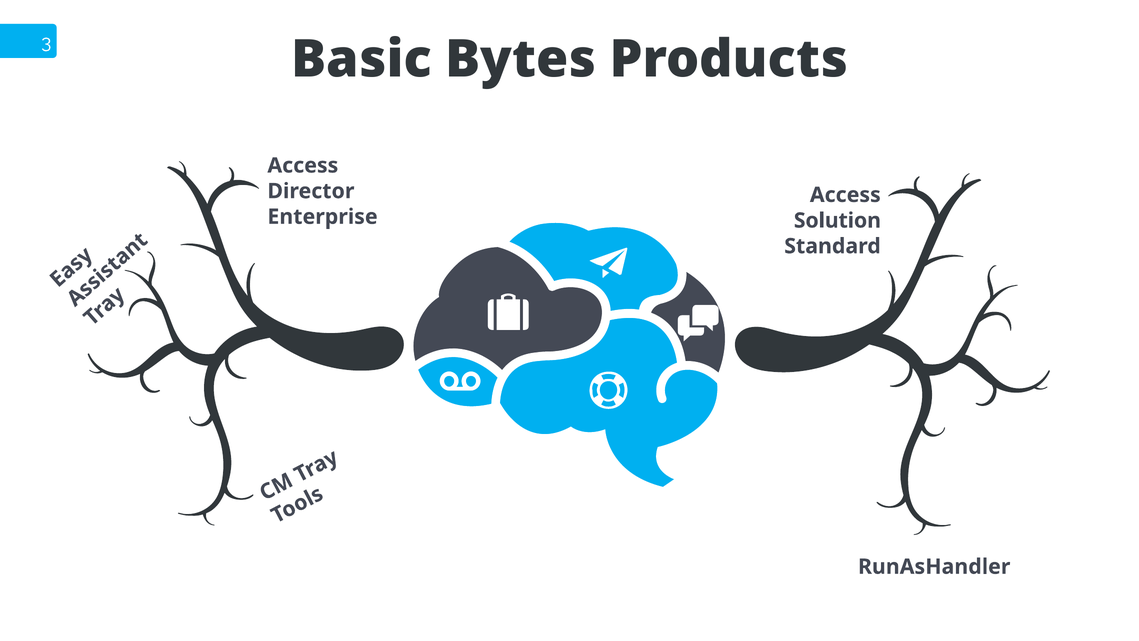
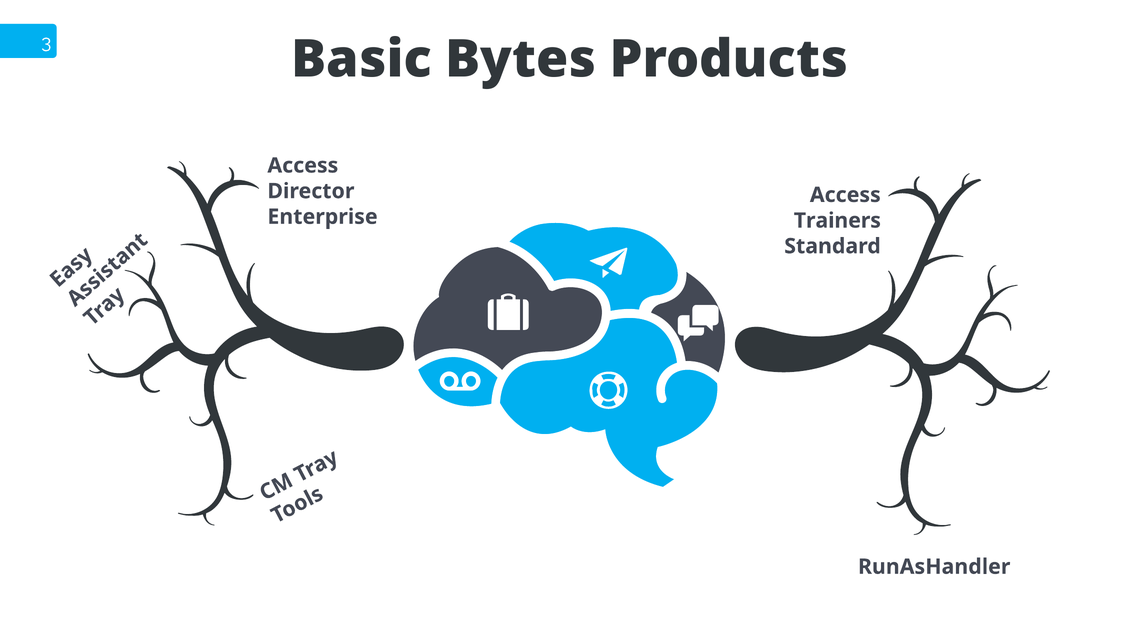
Solution: Solution -> Trainers (837, 221)
